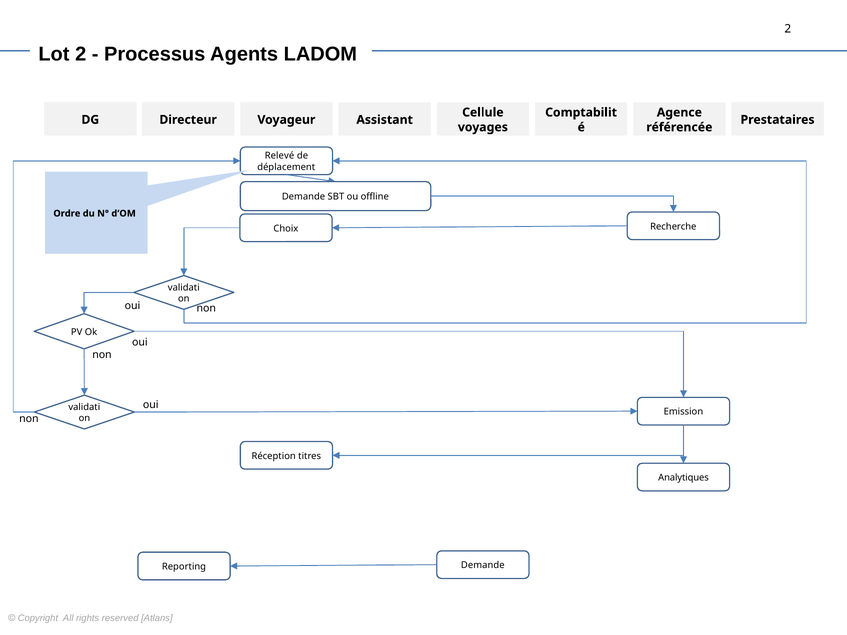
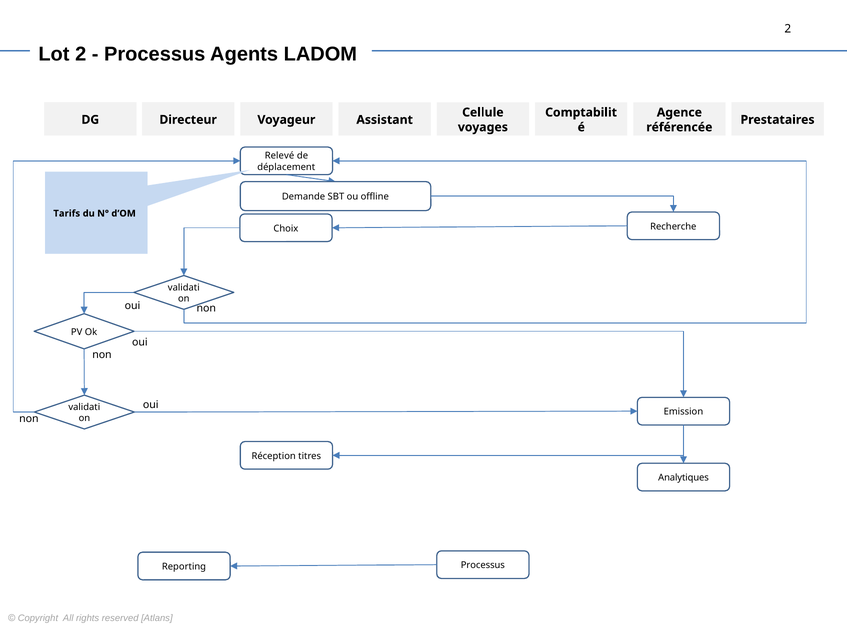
Ordre: Ordre -> Tarifs (67, 214)
Demande: Demande -> Processus (483, 566)
